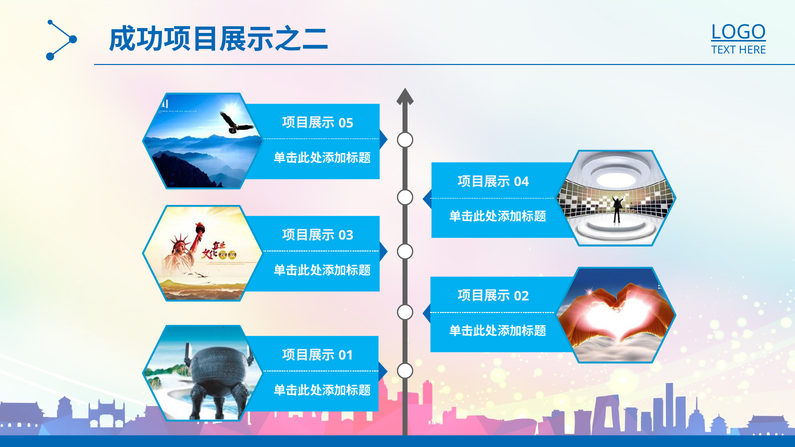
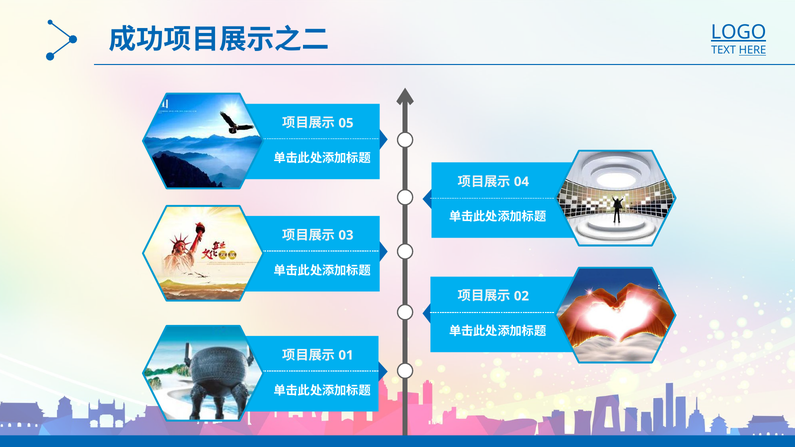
HERE underline: none -> present (753, 50)
